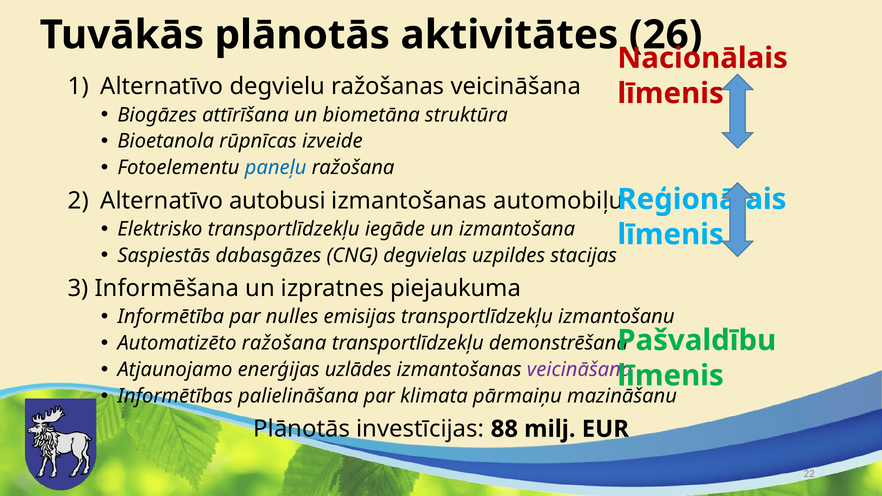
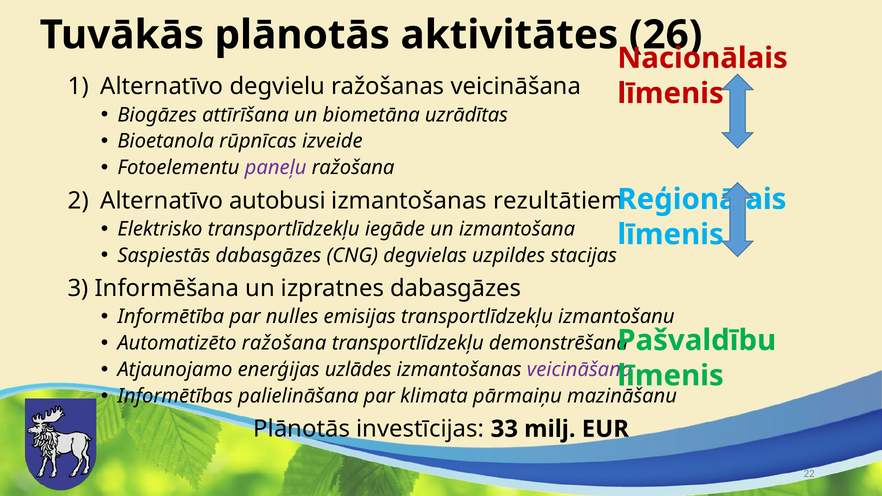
struktūra: struktūra -> uzrādītas (466, 115)
paneļu colour: blue -> purple (276, 168)
automobiļu: automobiļu -> rezultātiem (558, 201)
izpratnes piejaukuma: piejaukuma -> dabasgāzes (456, 288)
88: 88 -> 33 (504, 429)
